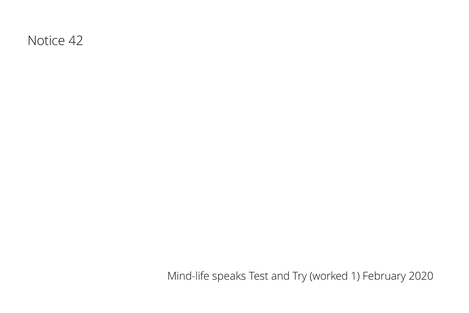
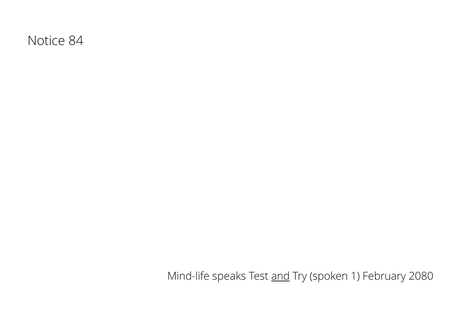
42: 42 -> 84 (76, 41)
and underline: none -> present (281, 276)
worked: worked -> spoken (329, 276)
2020: 2020 -> 2080 (421, 276)
